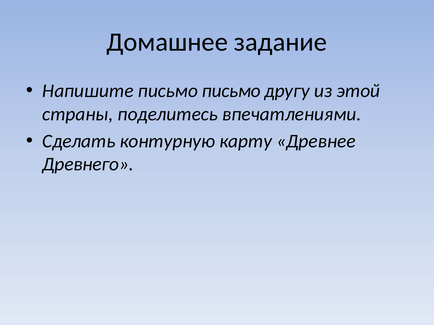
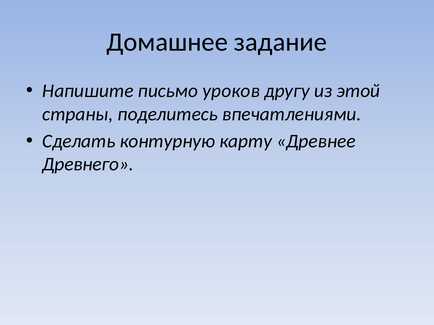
письмо письмо: письмо -> уроков (231, 91)
